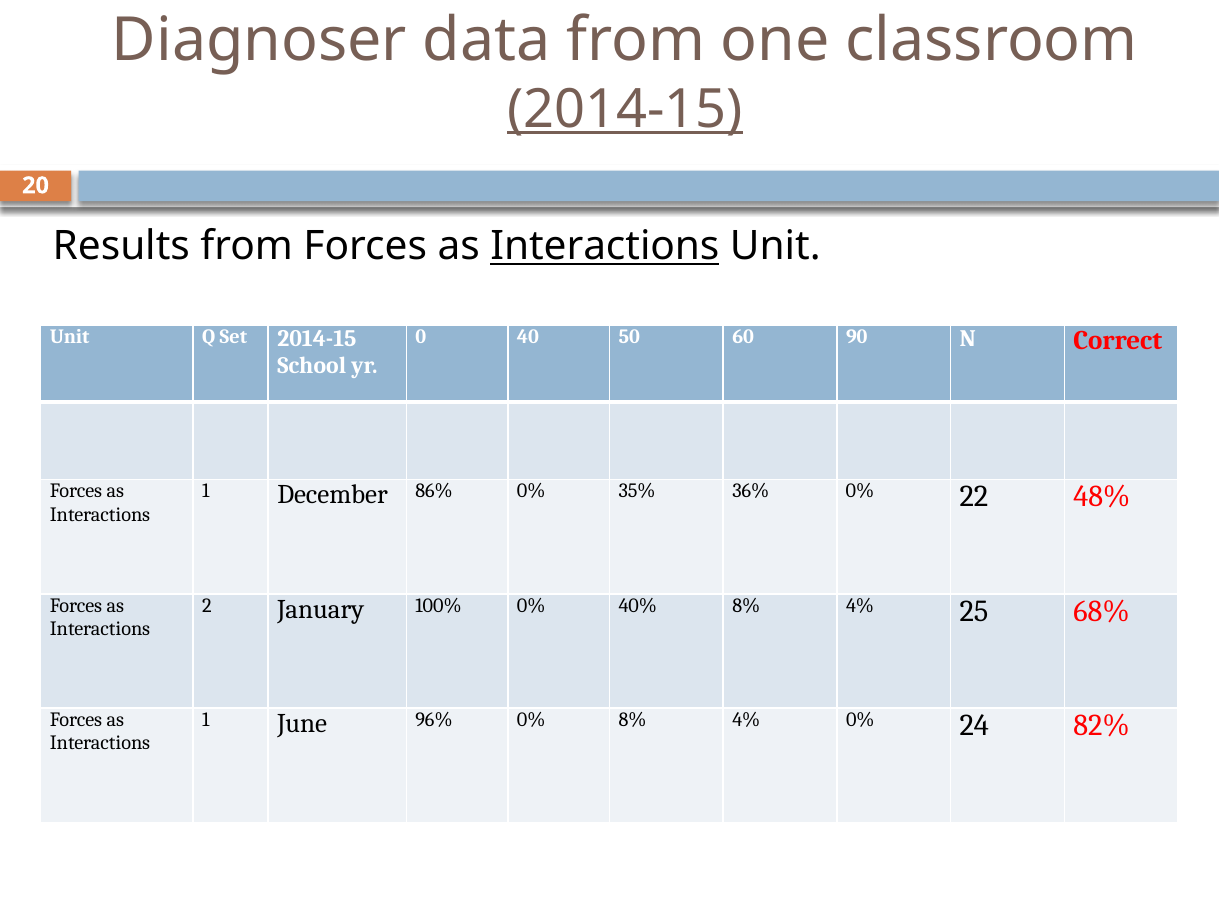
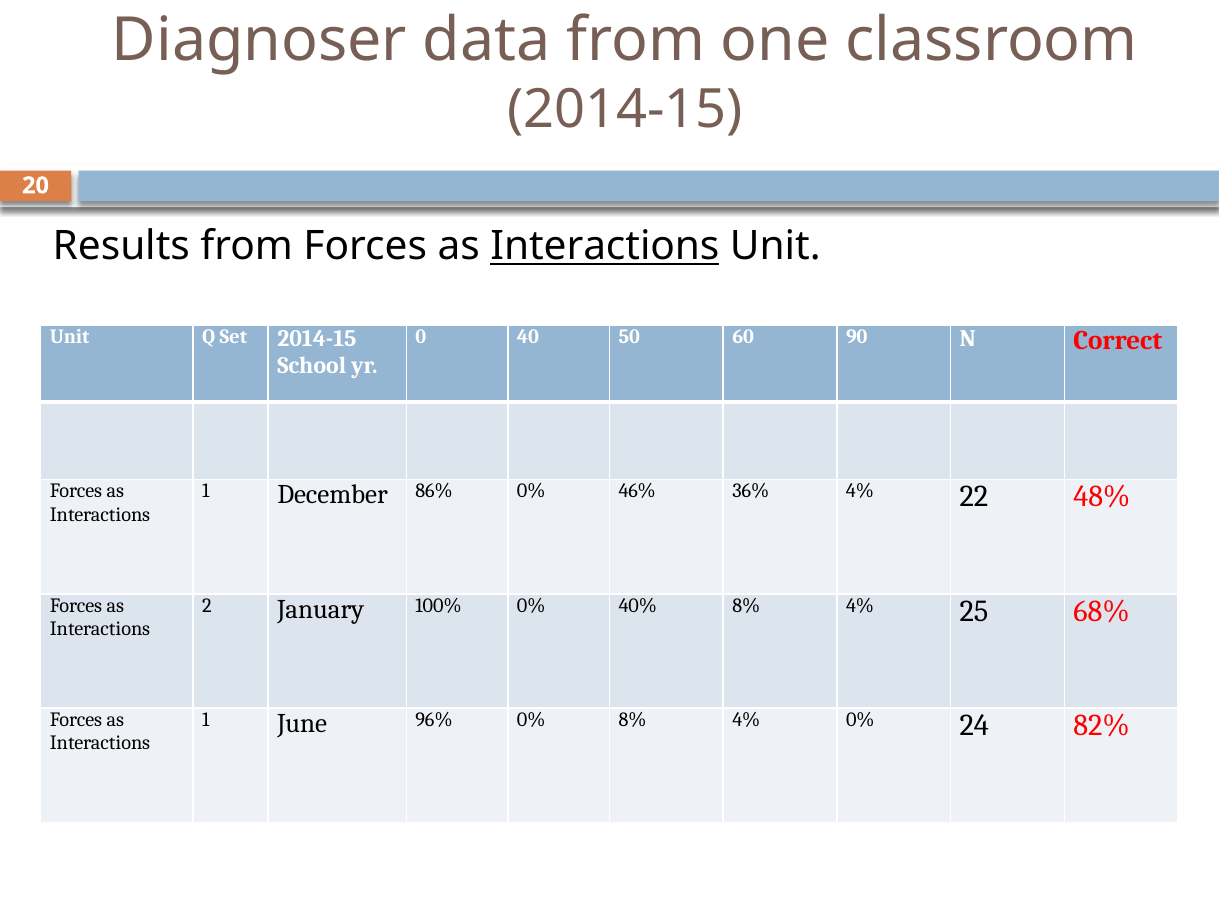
2014-15 underline: present -> none (625, 109)
35%: 35% -> 46% (637, 491)
36% 0%: 0% -> 4% (860, 491)
